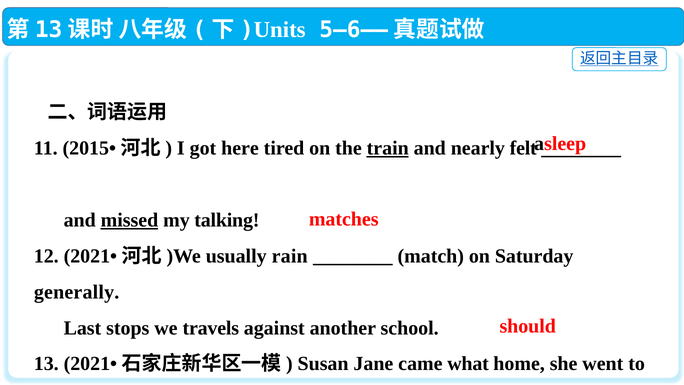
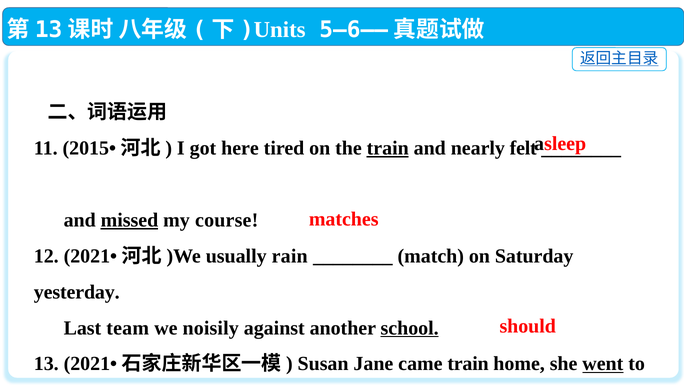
talking: talking -> course (227, 220)
generally: generally -> yesterday (77, 292)
stops: stops -> team (128, 328)
travels: travels -> noisily (211, 328)
school underline: none -> present (410, 328)
came what: what -> train (468, 364)
went underline: none -> present (603, 364)
